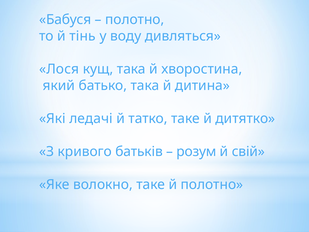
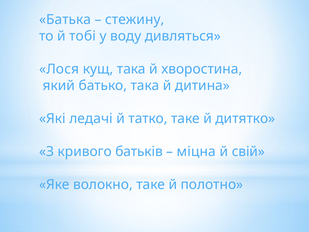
Бабуся: Бабуся -> Батька (65, 20)
полотно: полотно -> стежину (135, 20)
тінь: тінь -> тобі (83, 36)
розум: розум -> міцна (196, 151)
